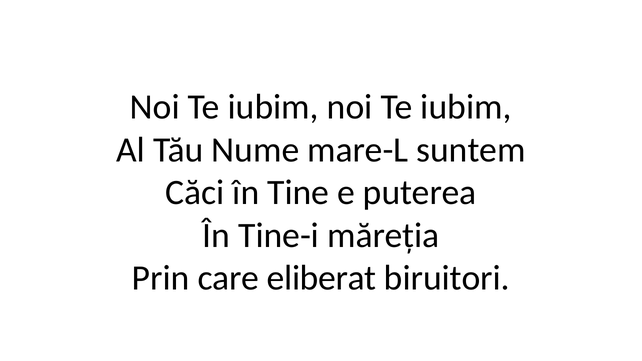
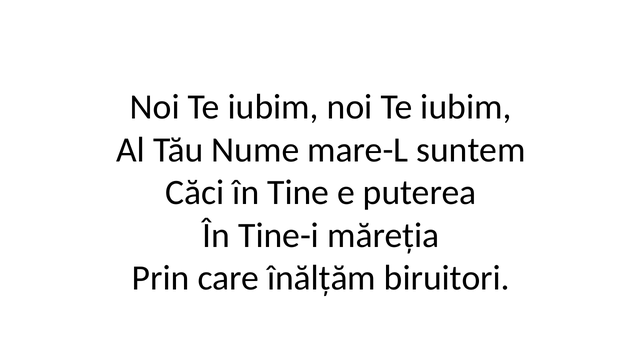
eliberat: eliberat -> înălțăm (322, 278)
